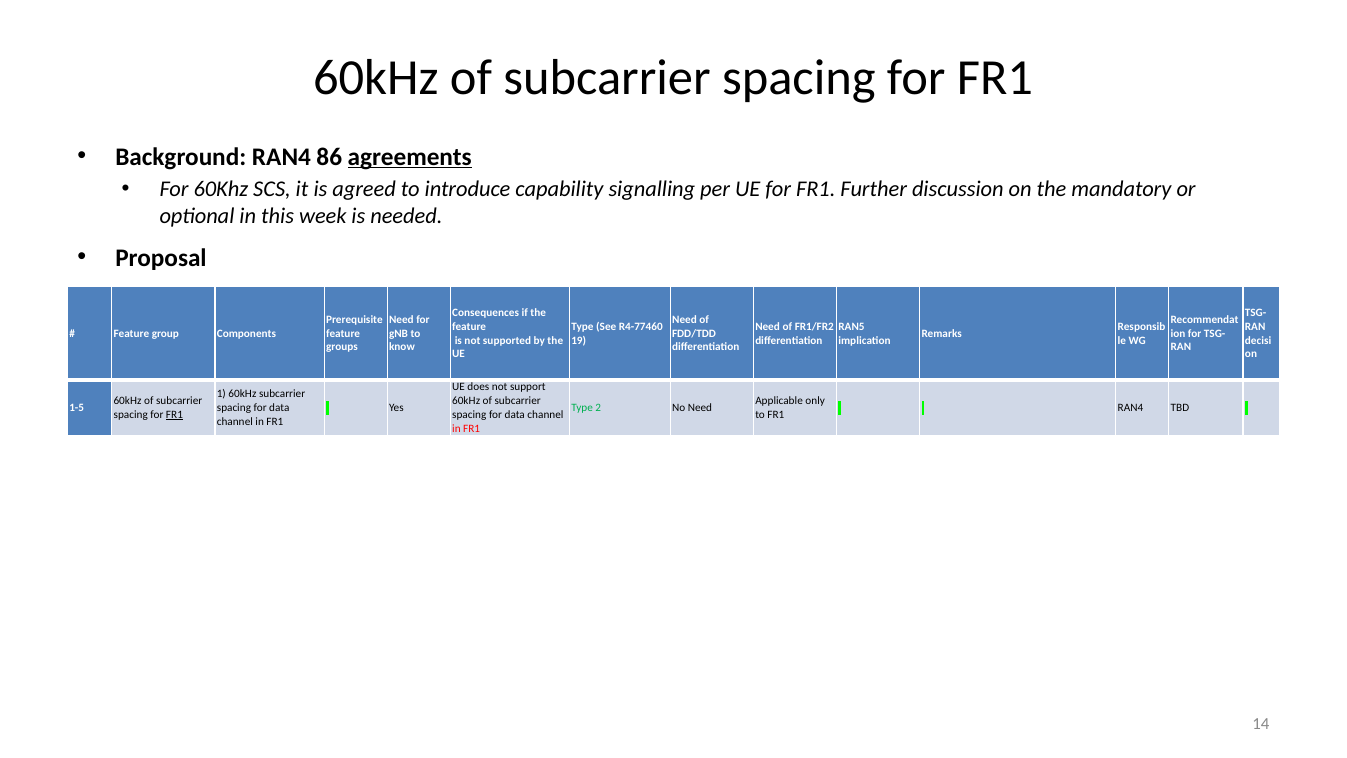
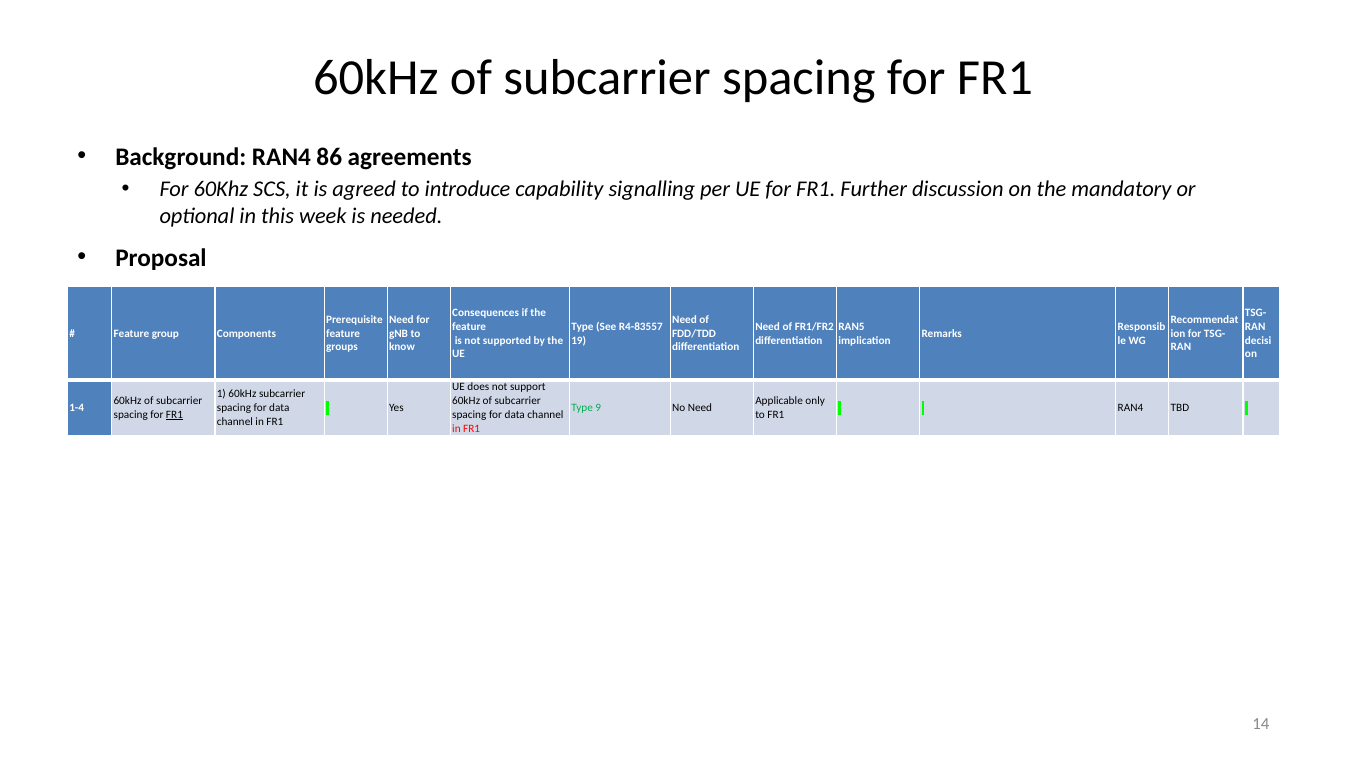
agreements underline: present -> none (410, 157)
R4-77460: R4-77460 -> R4-83557 (641, 326)
1-5: 1-5 -> 1-4 (77, 408)
2: 2 -> 9 (598, 408)
